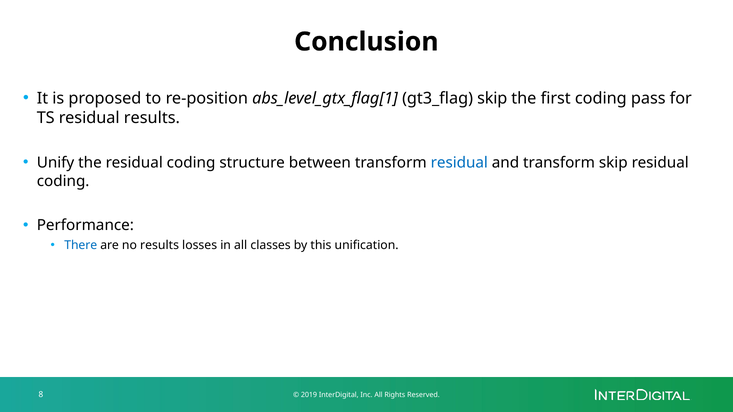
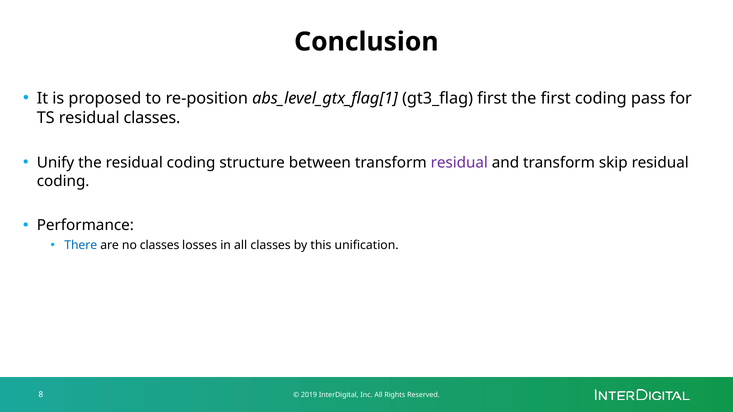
gt3_flag skip: skip -> first (492, 98)
residual results: results -> classes (152, 118)
residual colour: blue -> purple (459, 163)
no results: results -> classes (160, 246)
